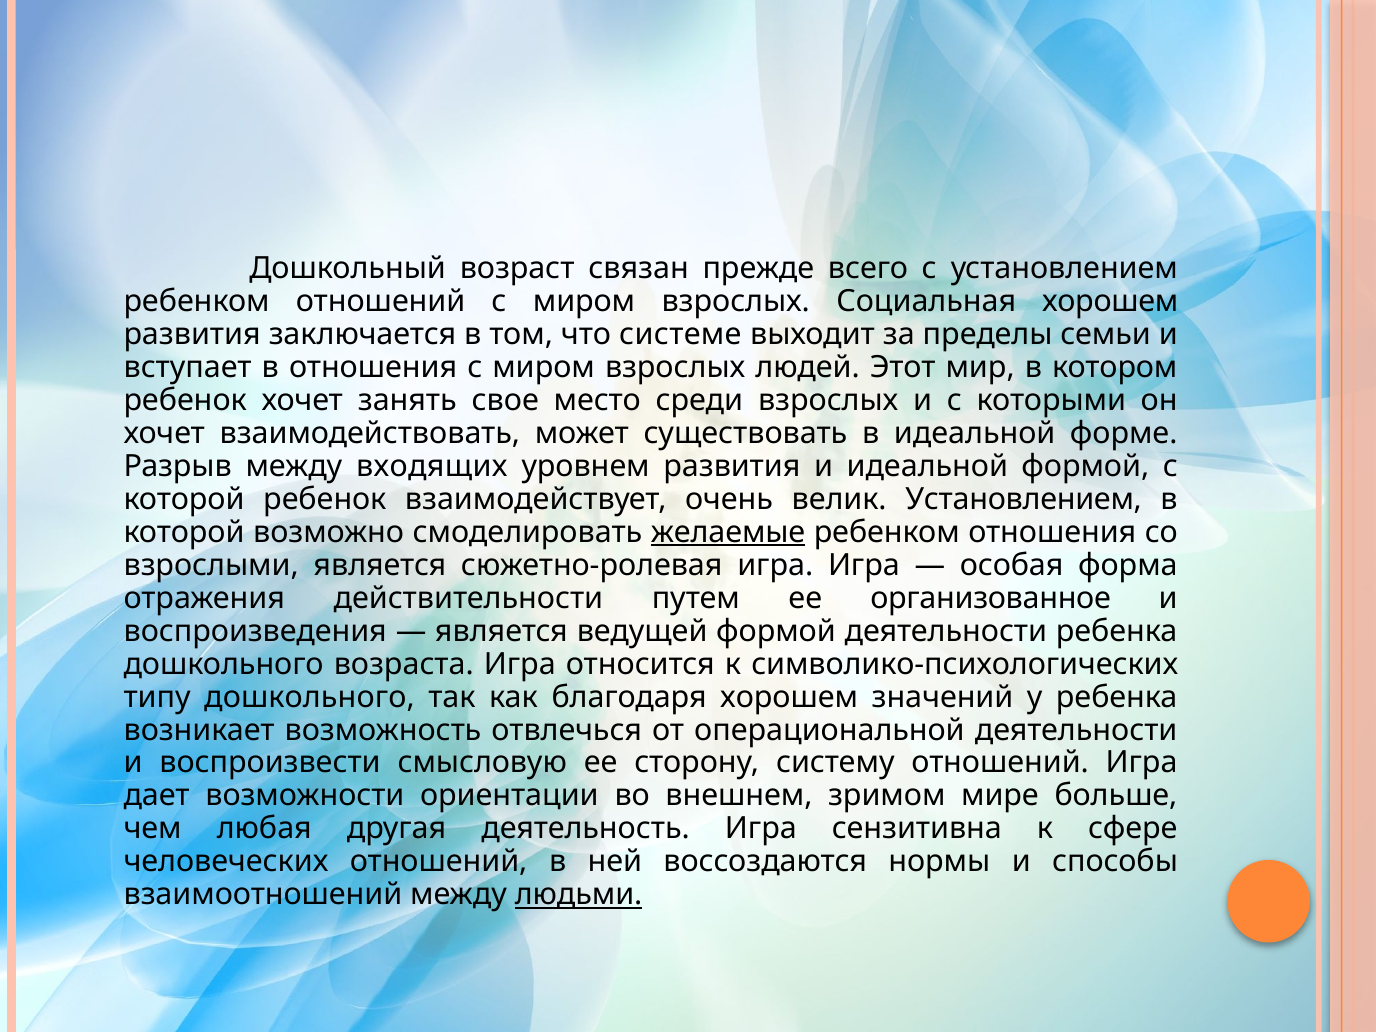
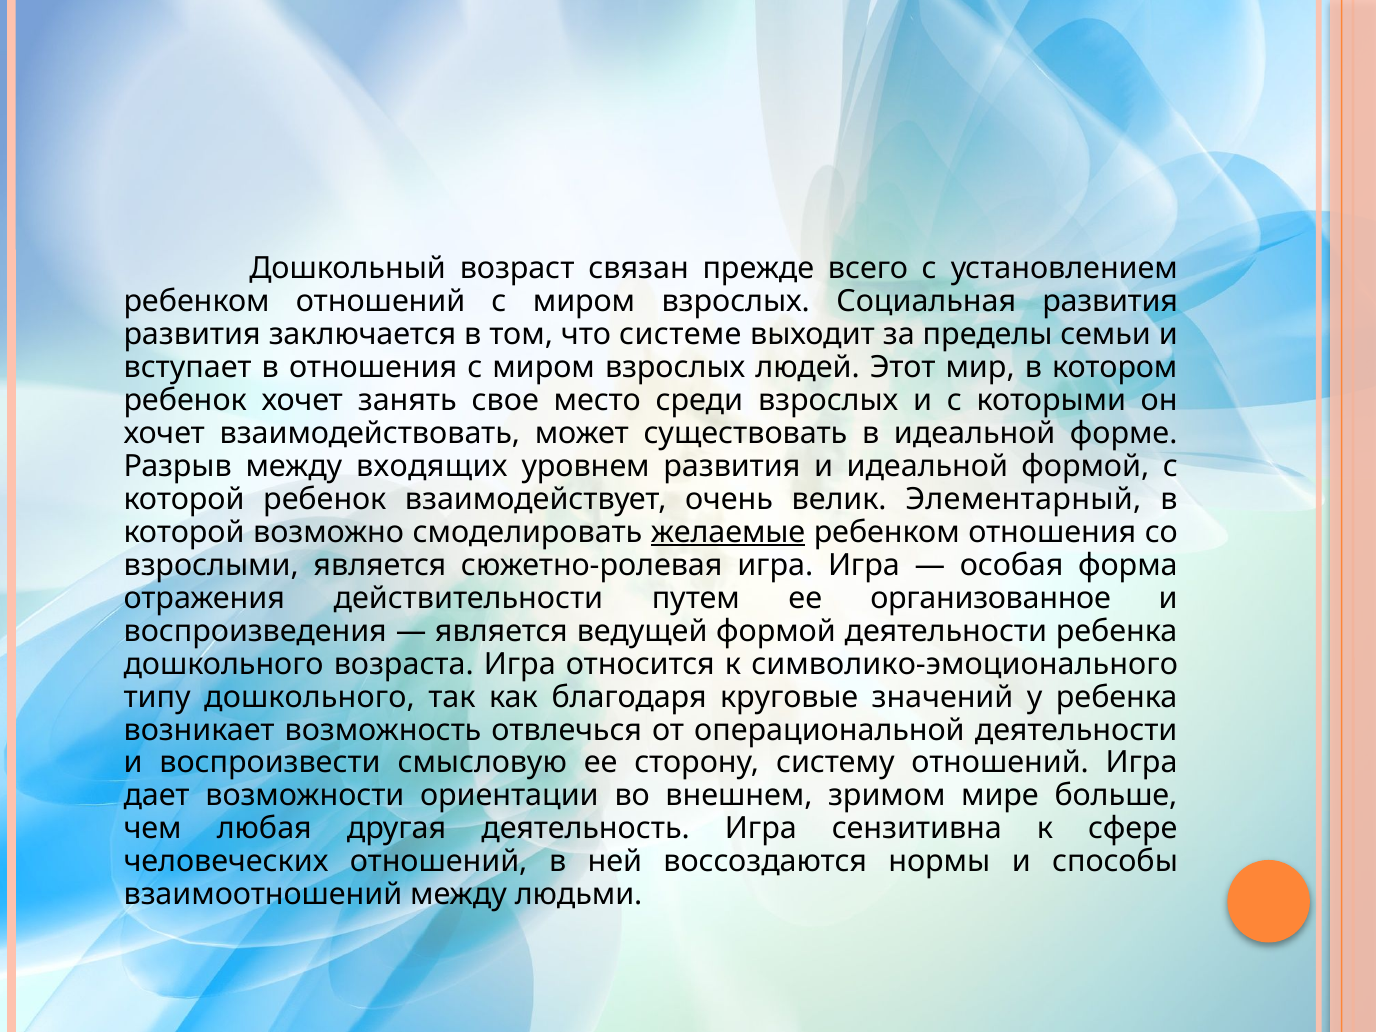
Социальная хорошем: хорошем -> развития (1110, 301)
велик Установлением: Установлением -> Элементарный (1023, 499)
символико-психологических: символико-психологических -> символико-эмоционального (965, 664)
благодаря хорошем: хорошем -> круговые (789, 697)
людьми underline: present -> none (579, 895)
